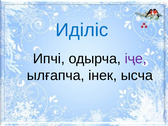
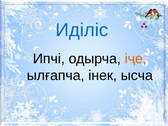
іҷе colour: purple -> orange (136, 59)
